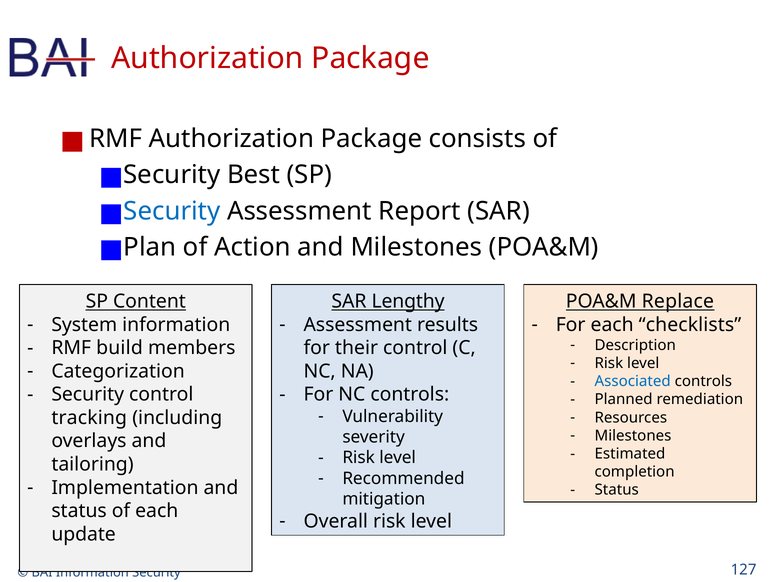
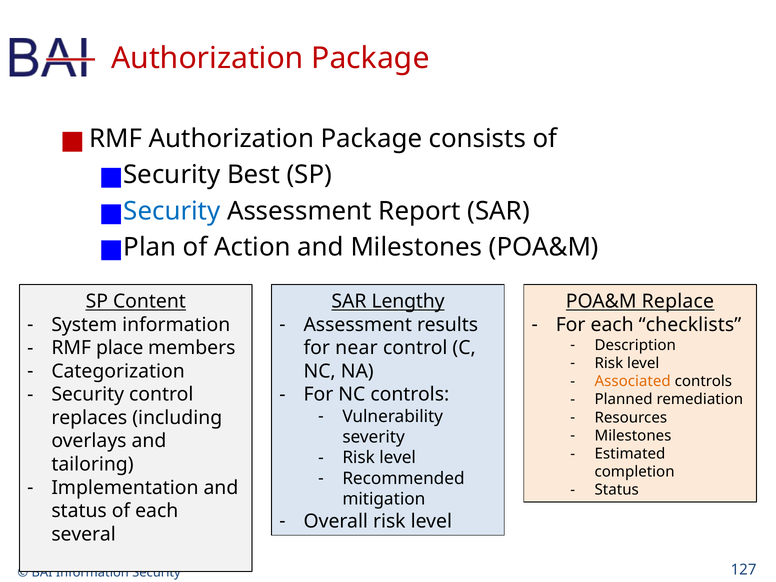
build: build -> place (120, 348)
their: their -> near (356, 348)
Associated colour: blue -> orange (633, 381)
tracking: tracking -> replaces (89, 418)
update: update -> several (84, 534)
